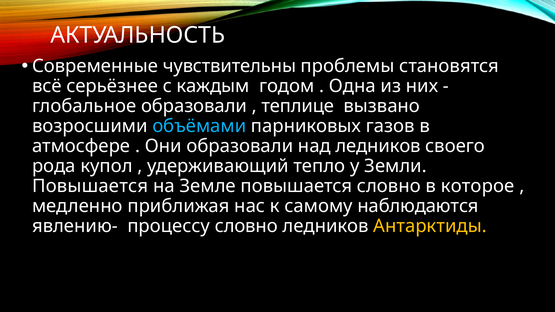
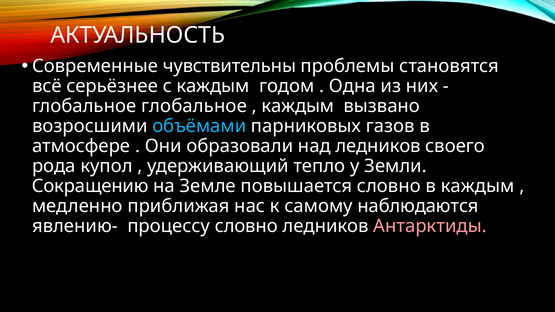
глобальное образовали: образовали -> глобальное (194, 106)
теплице: теплице -> каждым (298, 106)
Повышается: Повышается -> Сокращению (90, 186)
в которое: которое -> каждым (478, 186)
Антарктиды colour: yellow -> pink (430, 226)
